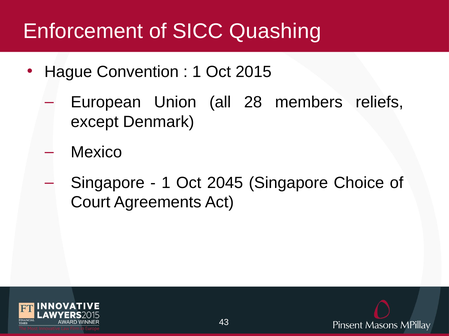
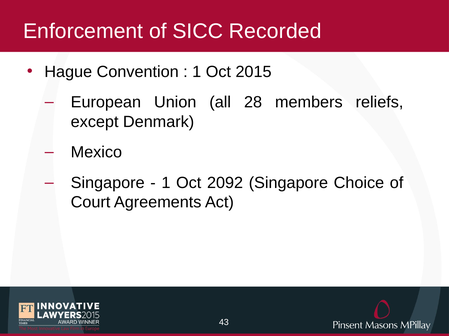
Quashing: Quashing -> Recorded (275, 31)
2045: 2045 -> 2092 (225, 183)
